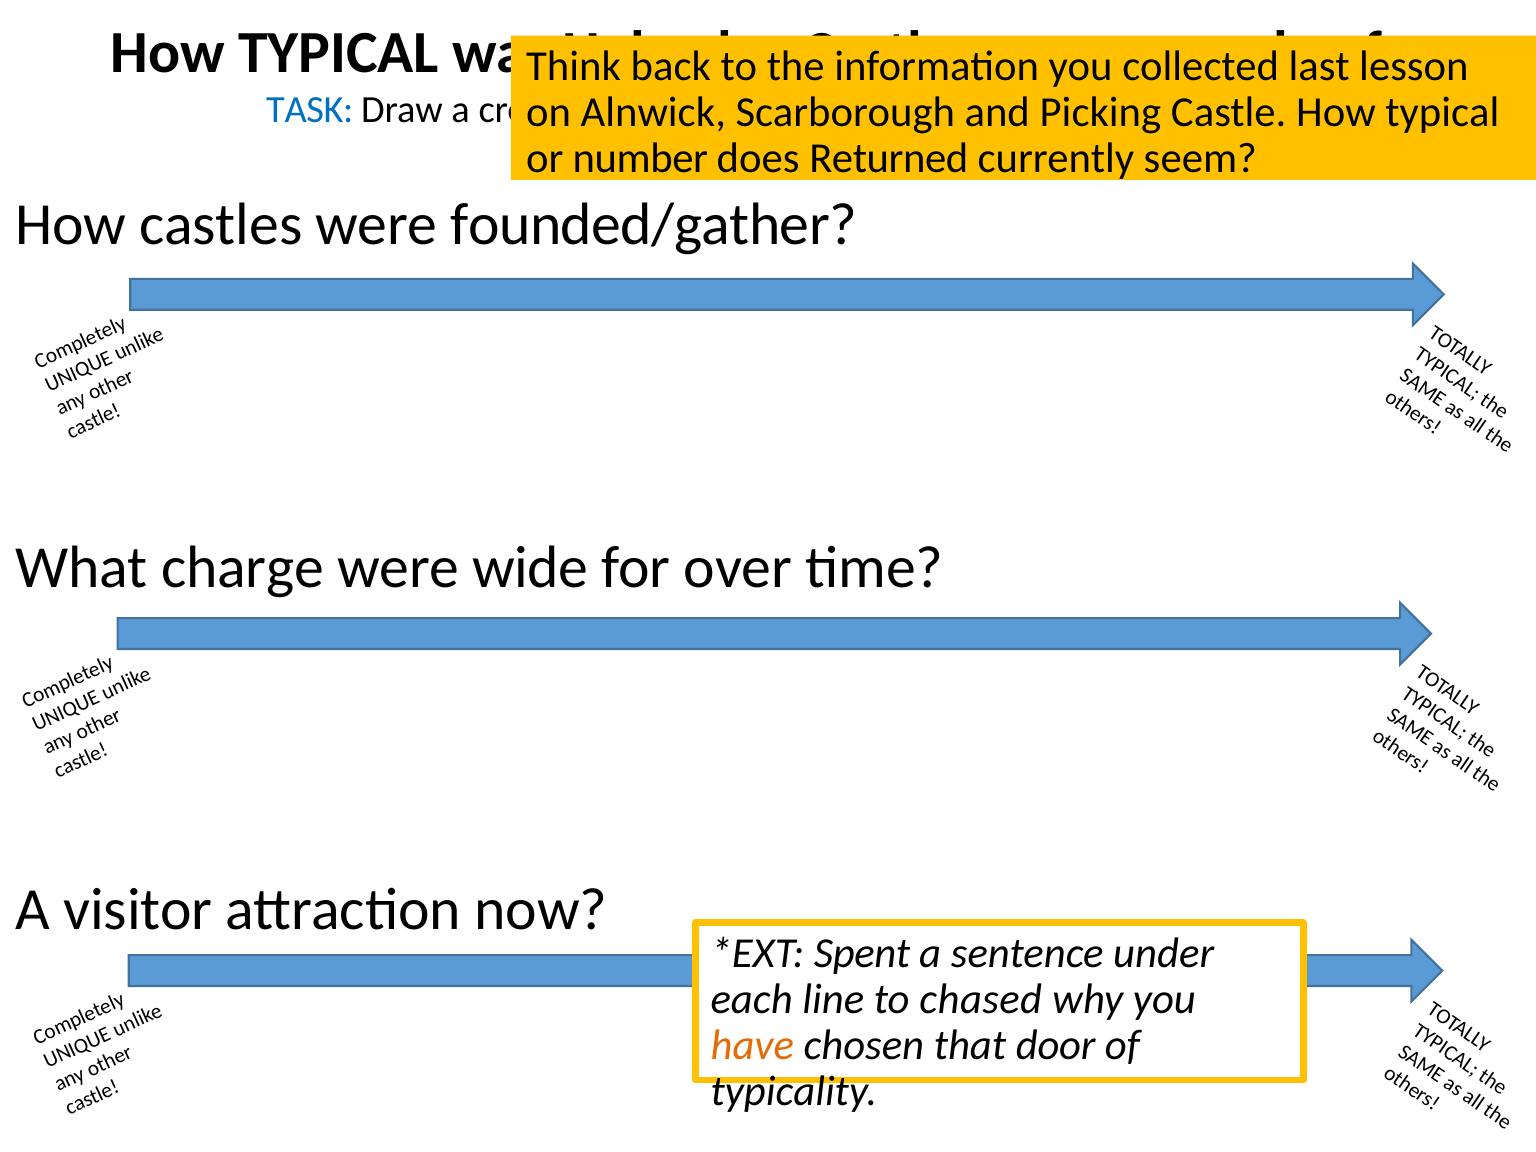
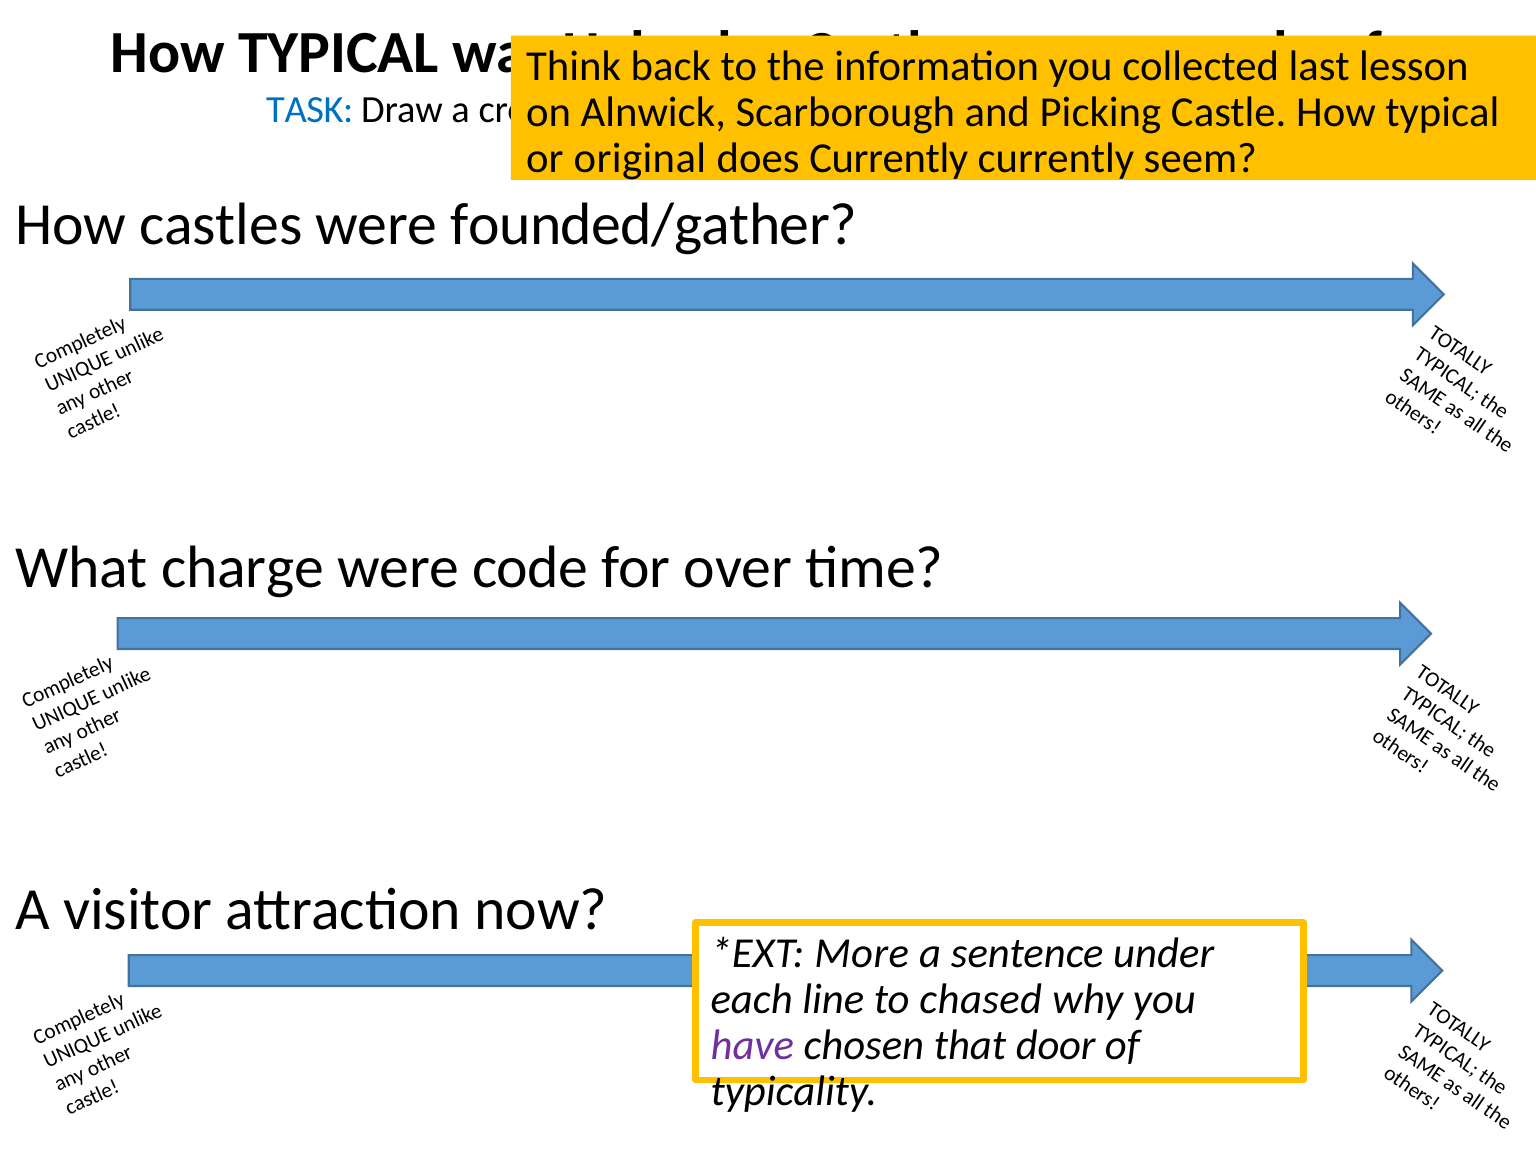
number: number -> original (640, 158)
does Returned: Returned -> Currently (889, 158)
wide: wide -> code (530, 567)
Spent: Spent -> More (862, 953)
have colour: orange -> purple (752, 1045)
